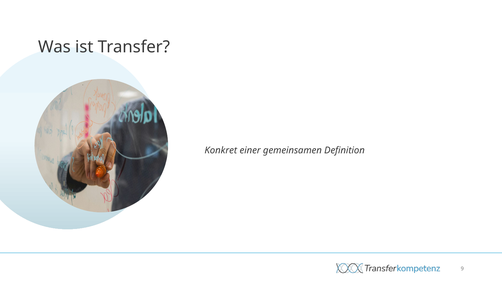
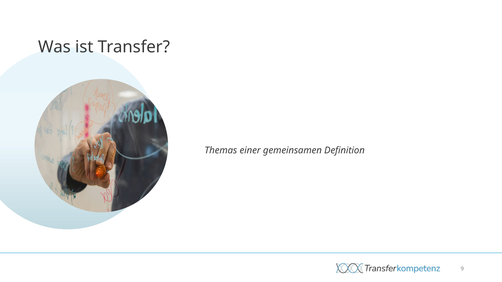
Konkret: Konkret -> Themas (221, 150)
